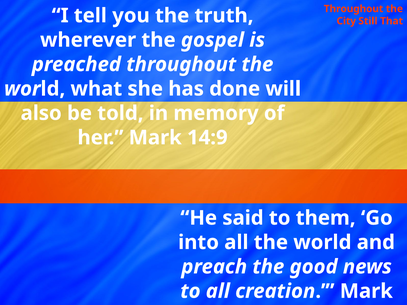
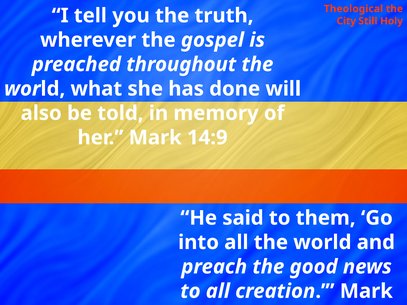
Throughout: Throughout -> Theological (353, 9)
That: That -> Holy (392, 21)
